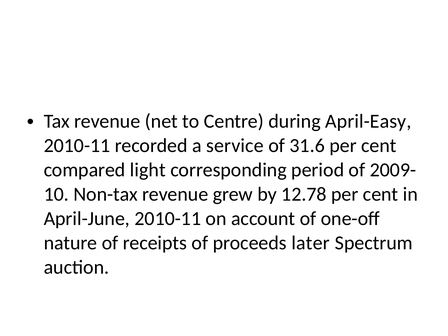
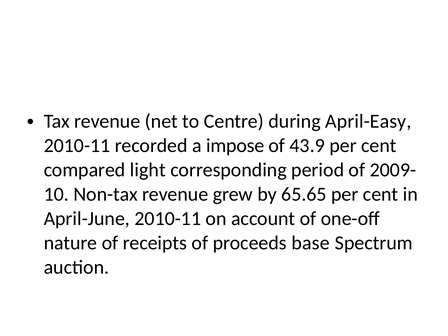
service: service -> impose (235, 146)
31.6: 31.6 -> 43.9 (307, 146)
12.78: 12.78 -> 65.65 (304, 194)
later: later -> base (311, 243)
